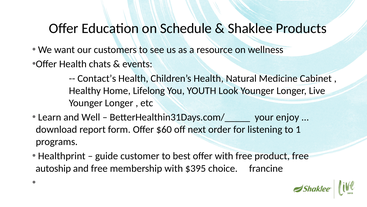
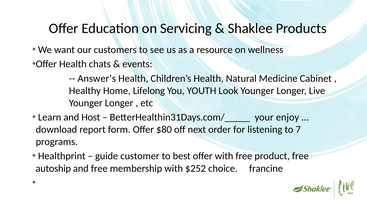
Schedule: Schedule -> Servicing (186, 28)
Contact’s: Contact’s -> Answer’s (97, 78)
Well: Well -> Host (91, 117)
$60: $60 -> $80 (164, 129)
1: 1 -> 7 (298, 129)
$395: $395 -> $252 (196, 168)
